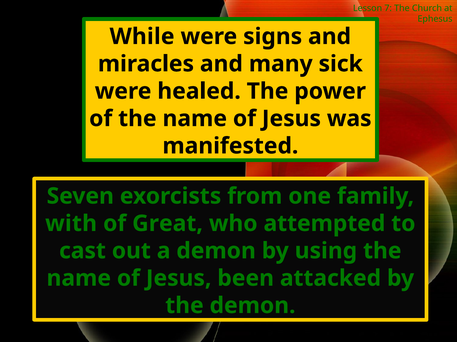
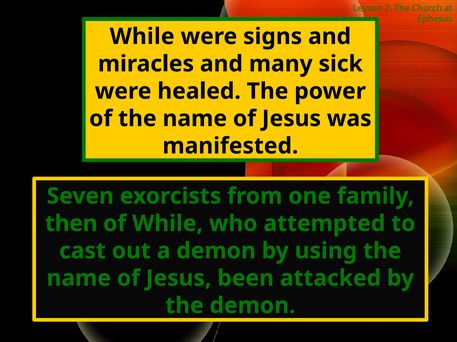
with: with -> then (71, 224)
of Great: Great -> While (168, 224)
